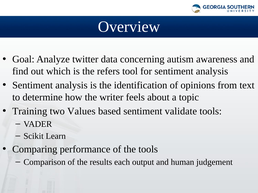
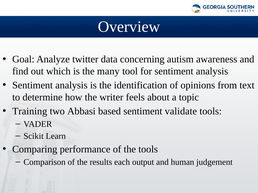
refers: refers -> many (108, 71)
Values: Values -> Abbasi (81, 112)
